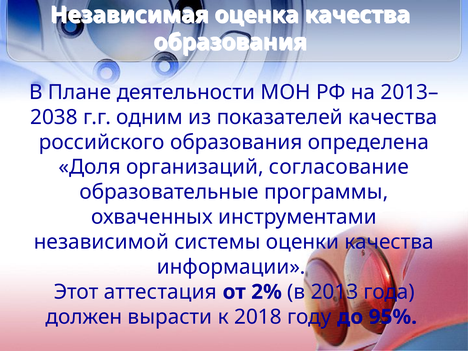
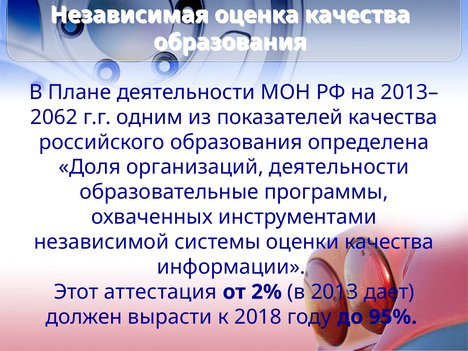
2038: 2038 -> 2062 (54, 117)
организаций согласование: согласование -> деятельности (339, 167)
года: года -> дает (389, 292)
